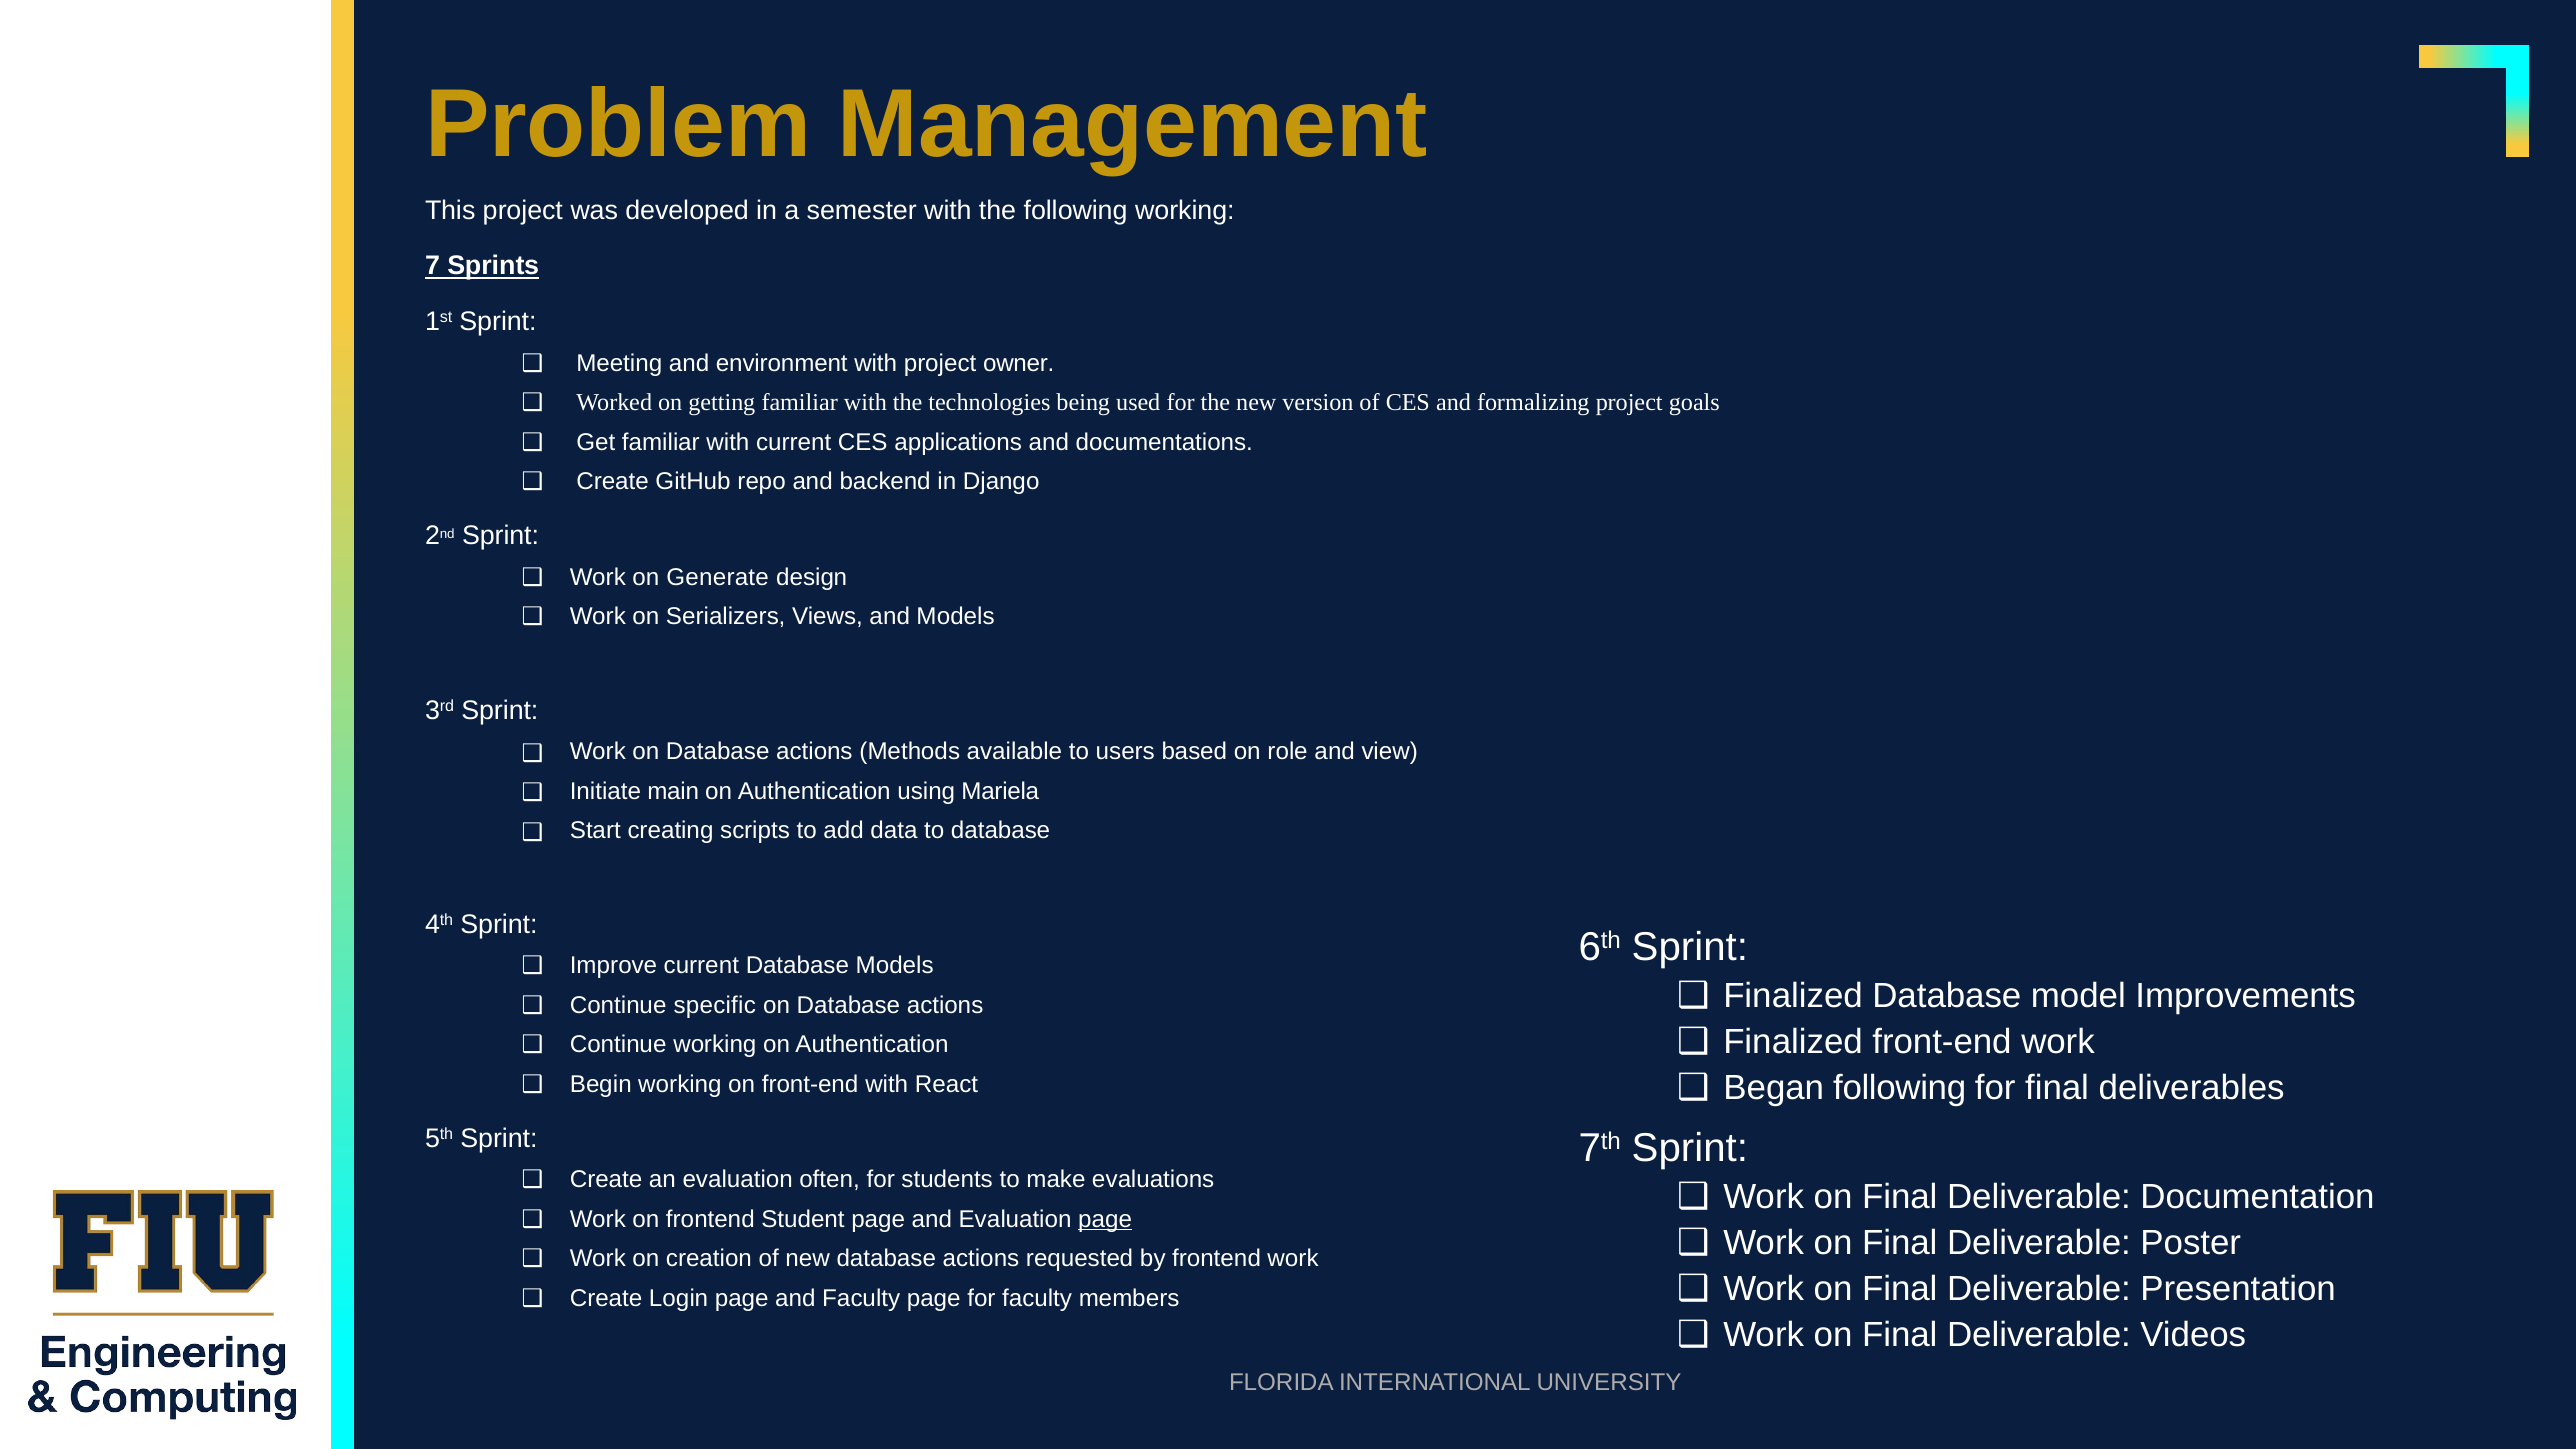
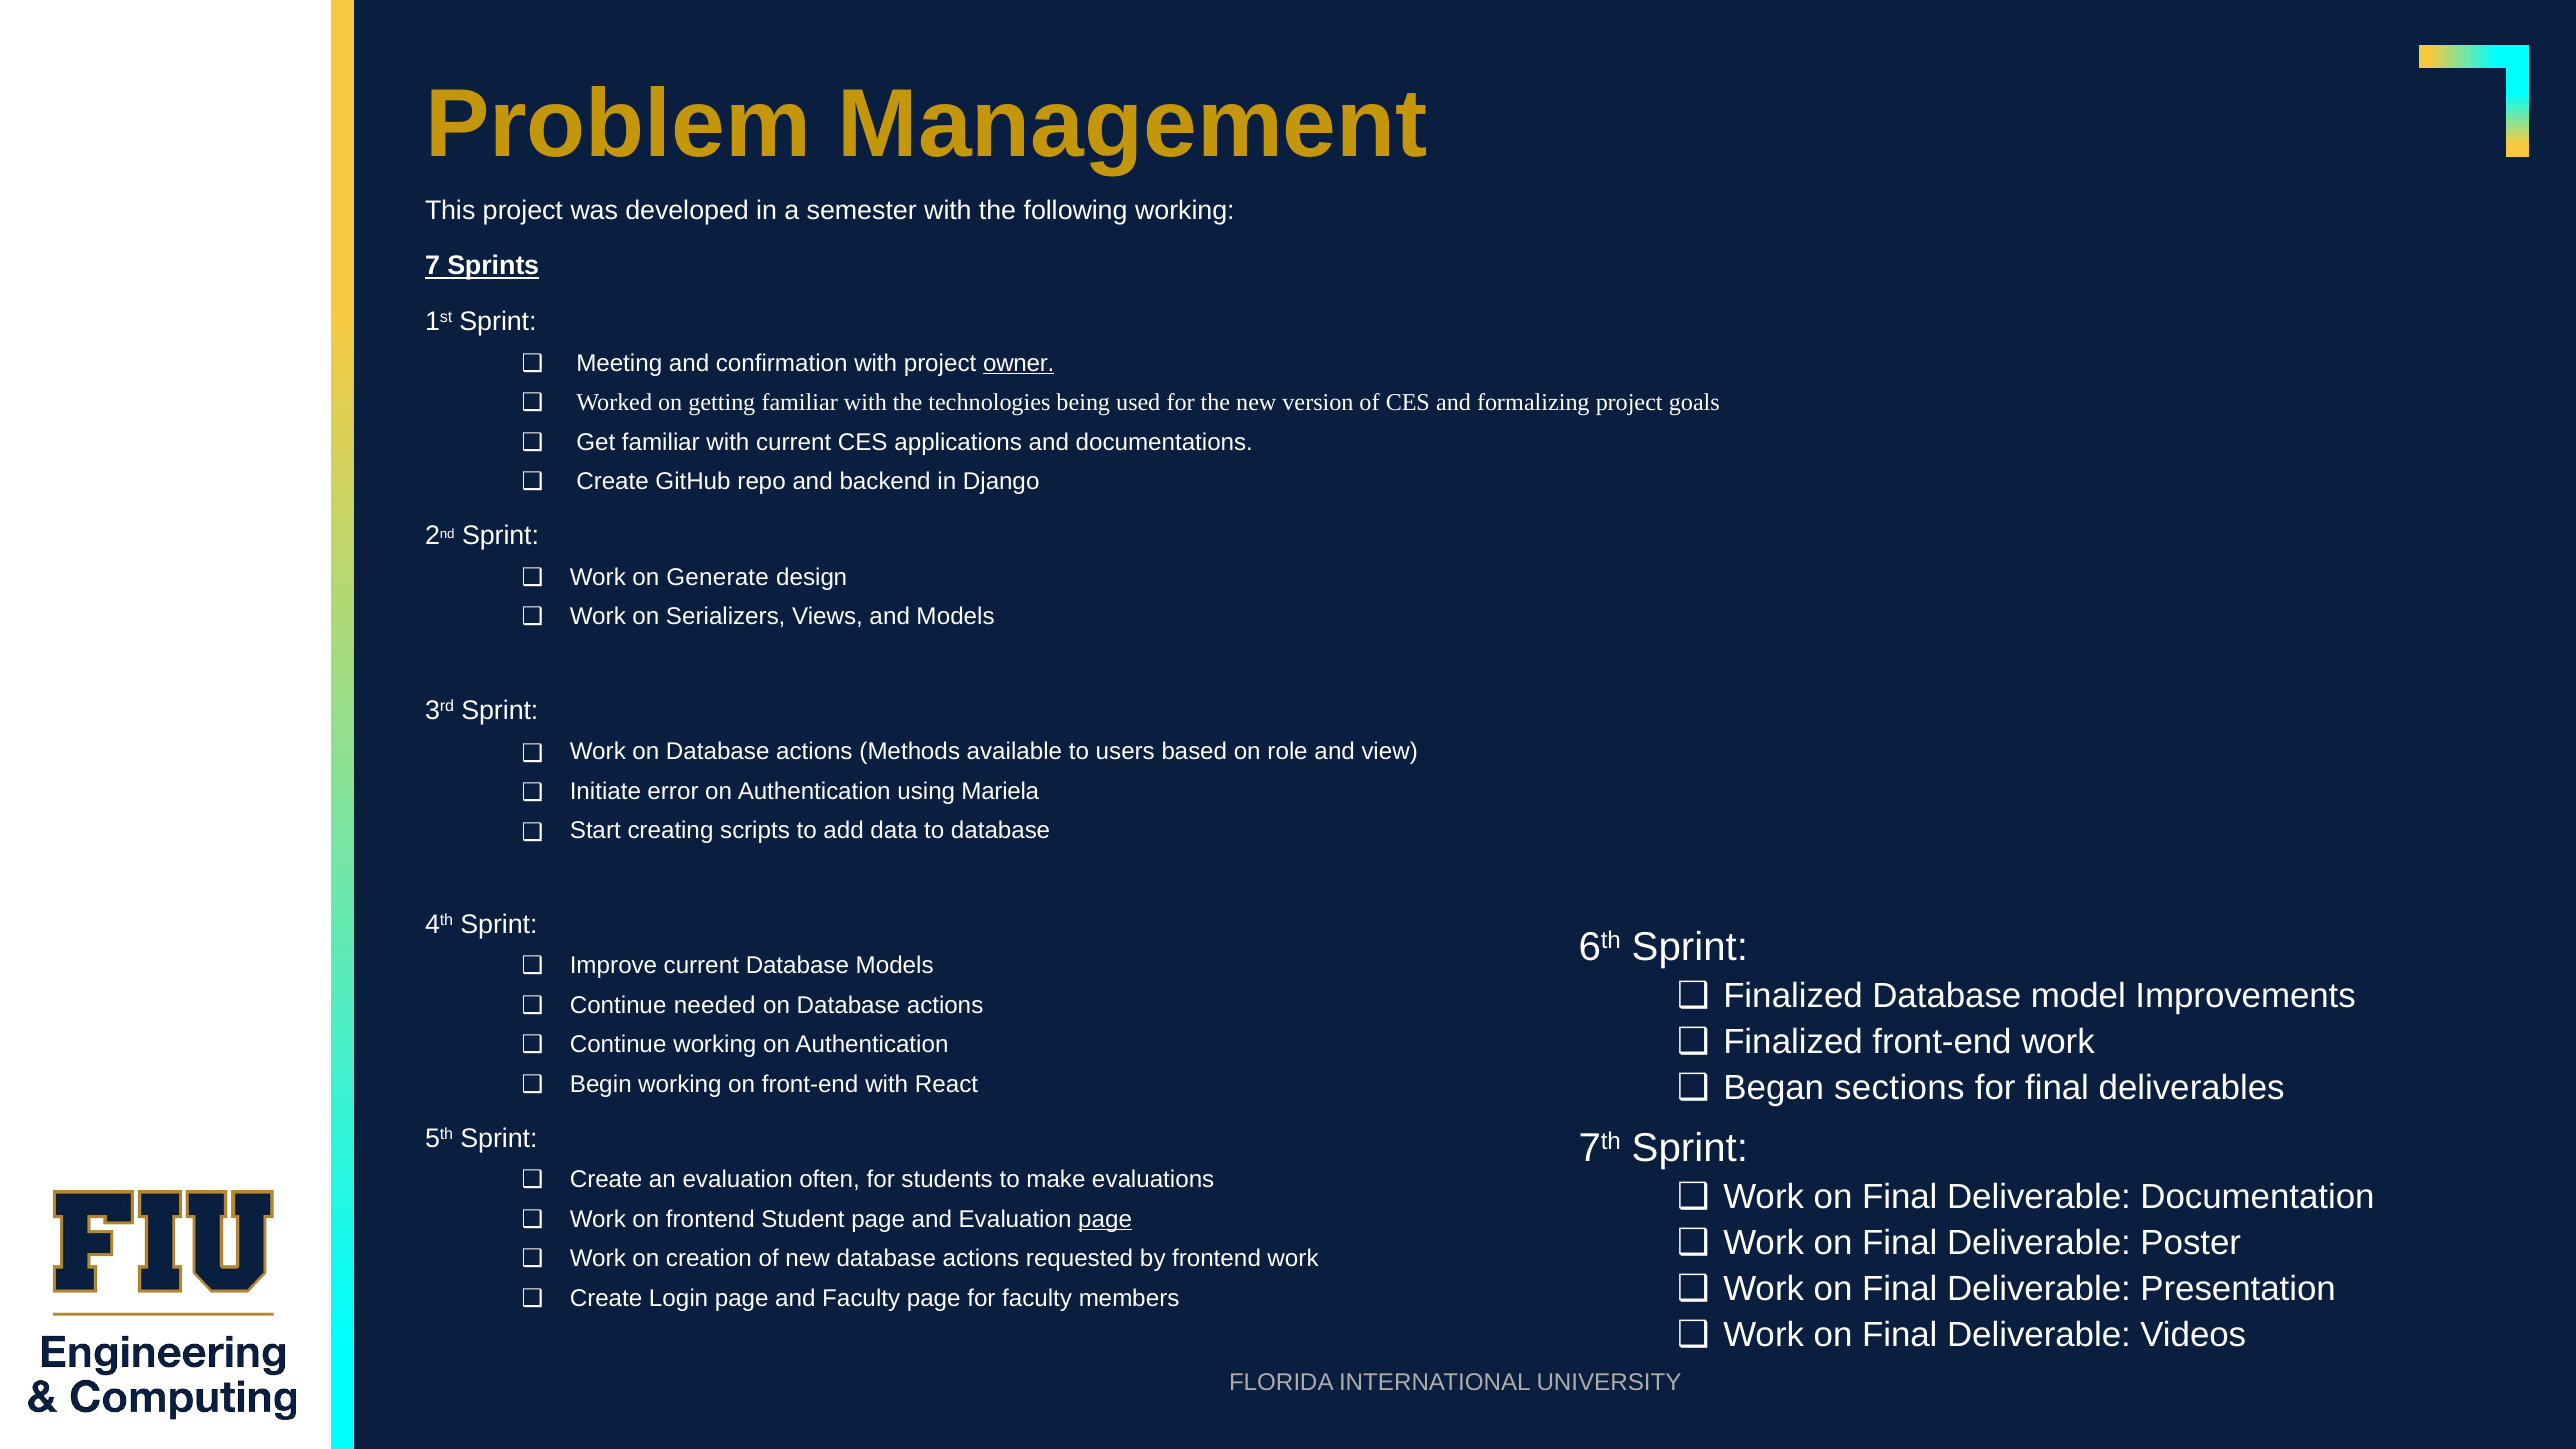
environment: environment -> confirmation (782, 363)
owner underline: none -> present (1019, 363)
main: main -> error (673, 791)
specific: specific -> needed (715, 1005)
Began following: following -> sections (1899, 1088)
